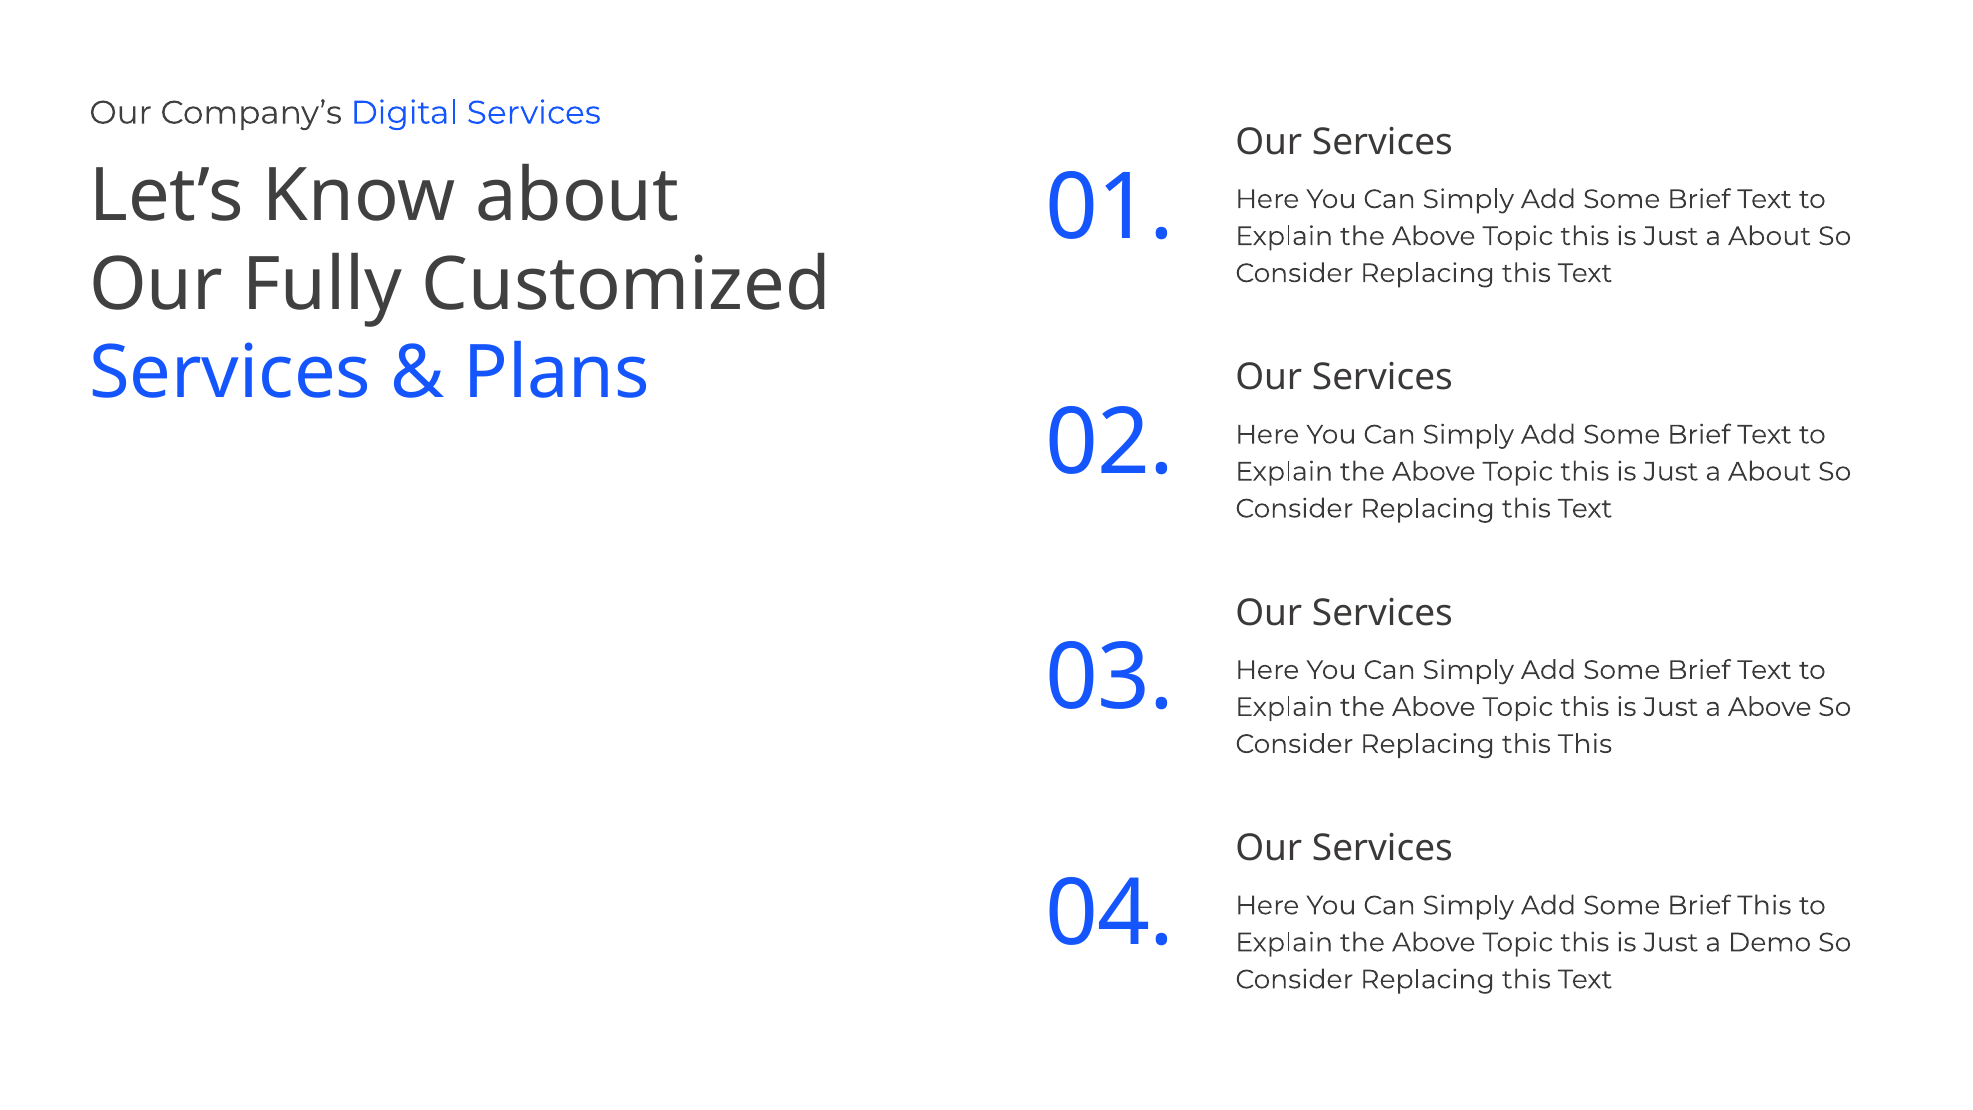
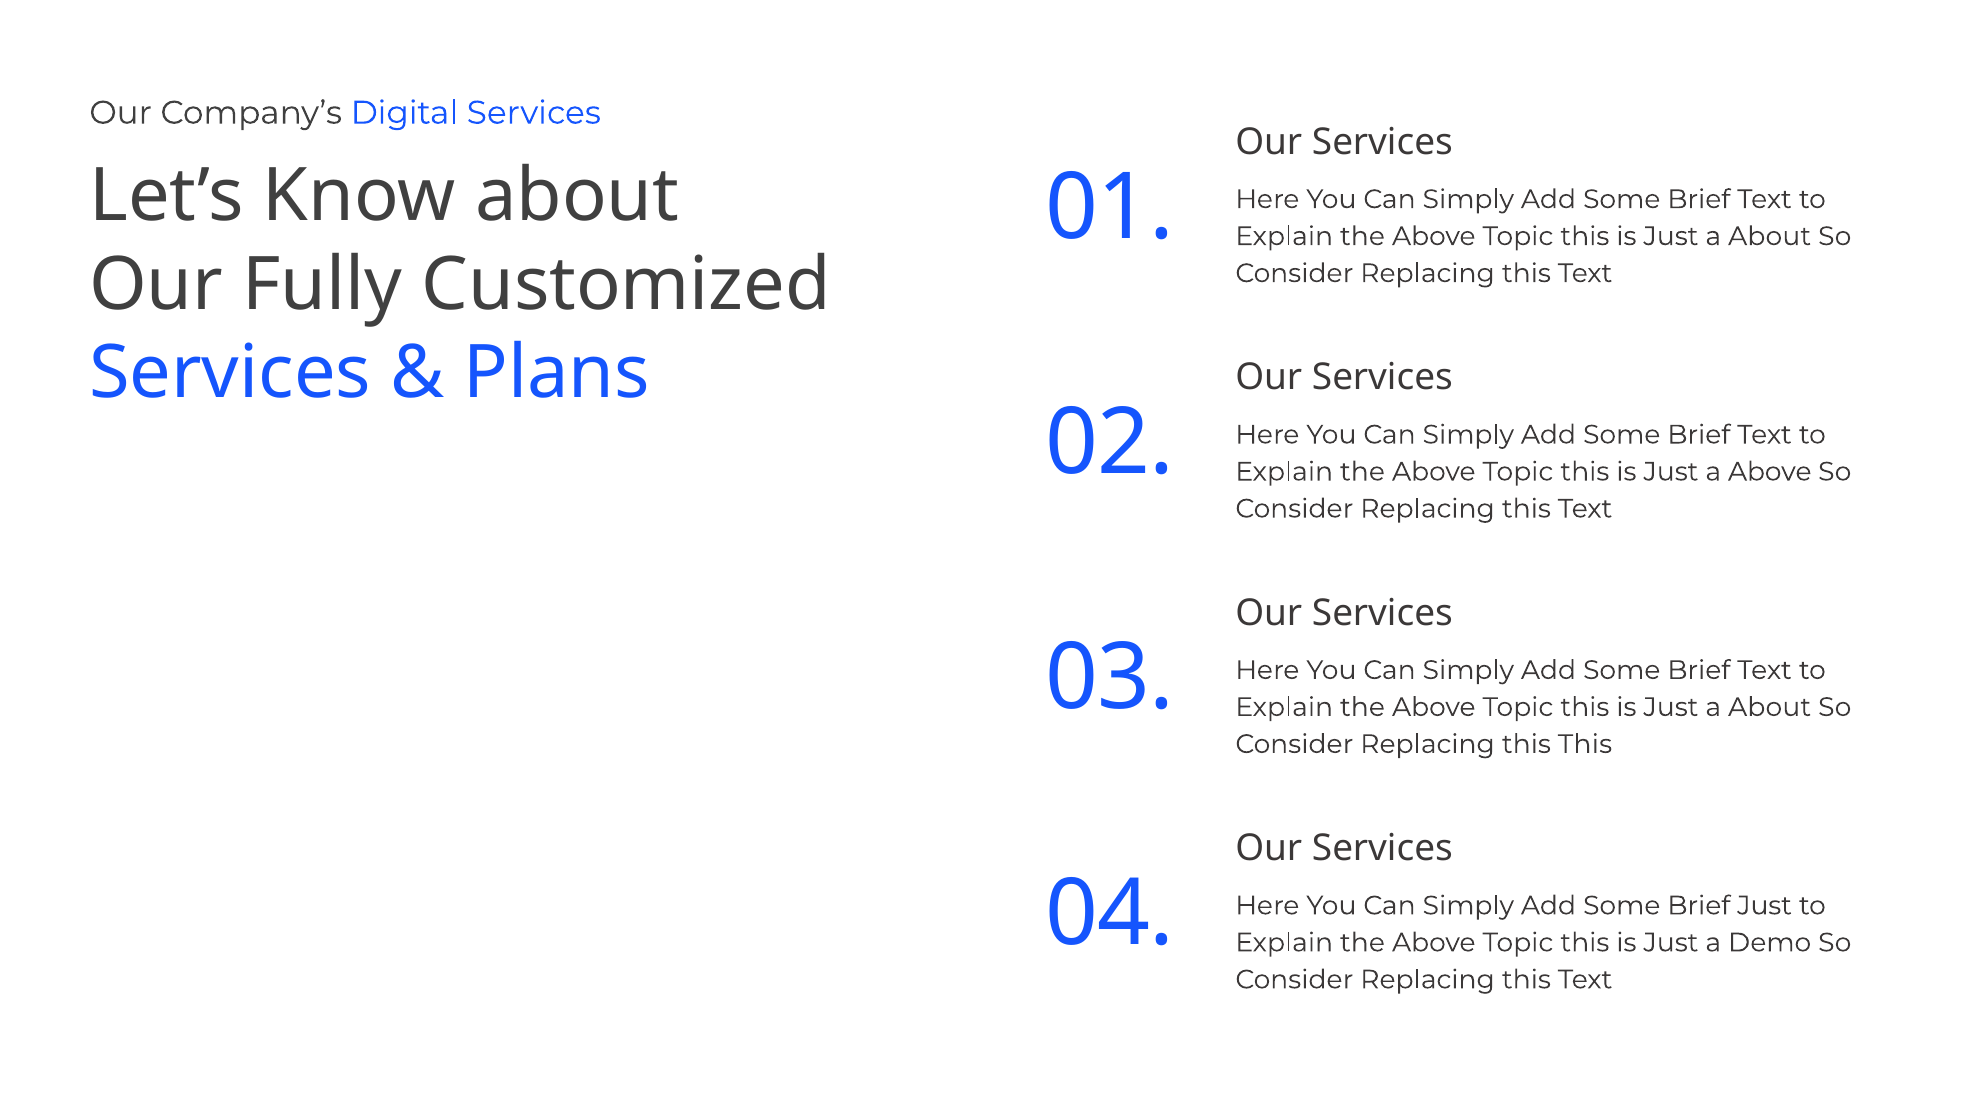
About: About -> Above (1770, 472)
Above: Above -> About (1770, 707)
Brief This: This -> Just (1765, 905)
